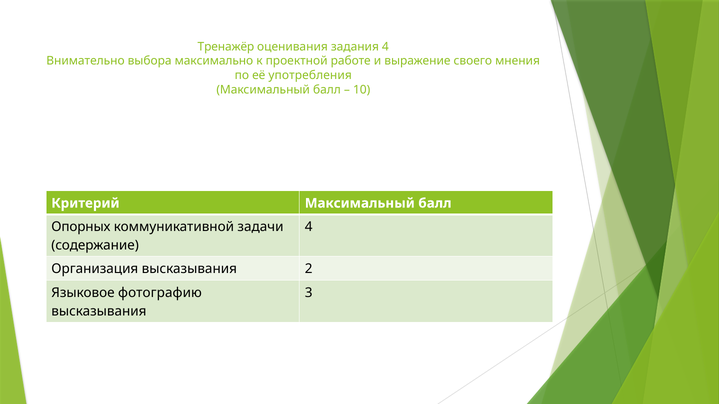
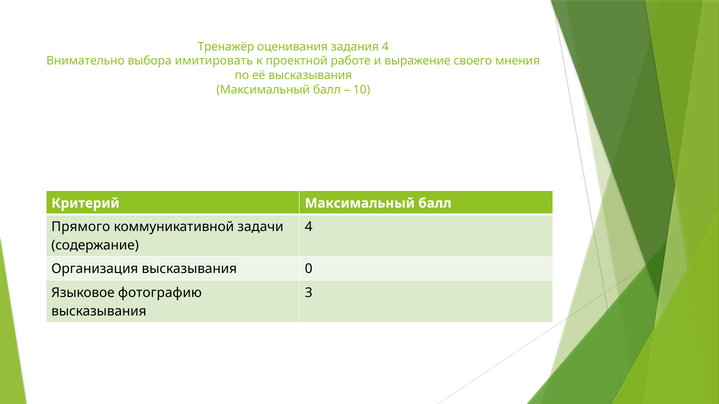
максимально: максимально -> имитировать (214, 61)
её употребления: употребления -> высказывания (310, 75)
Опорных: Опорных -> Прямого (81, 227)
2: 2 -> 0 (309, 269)
